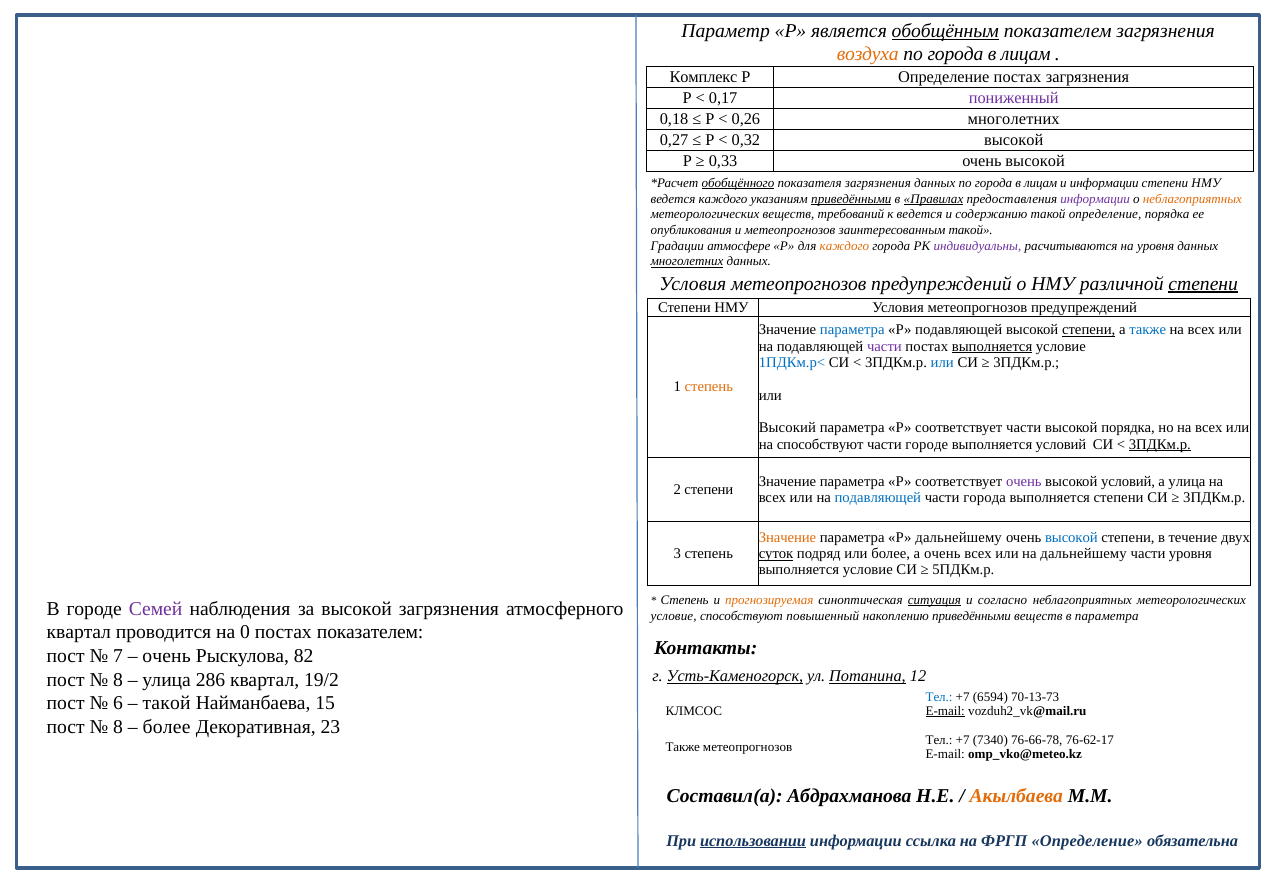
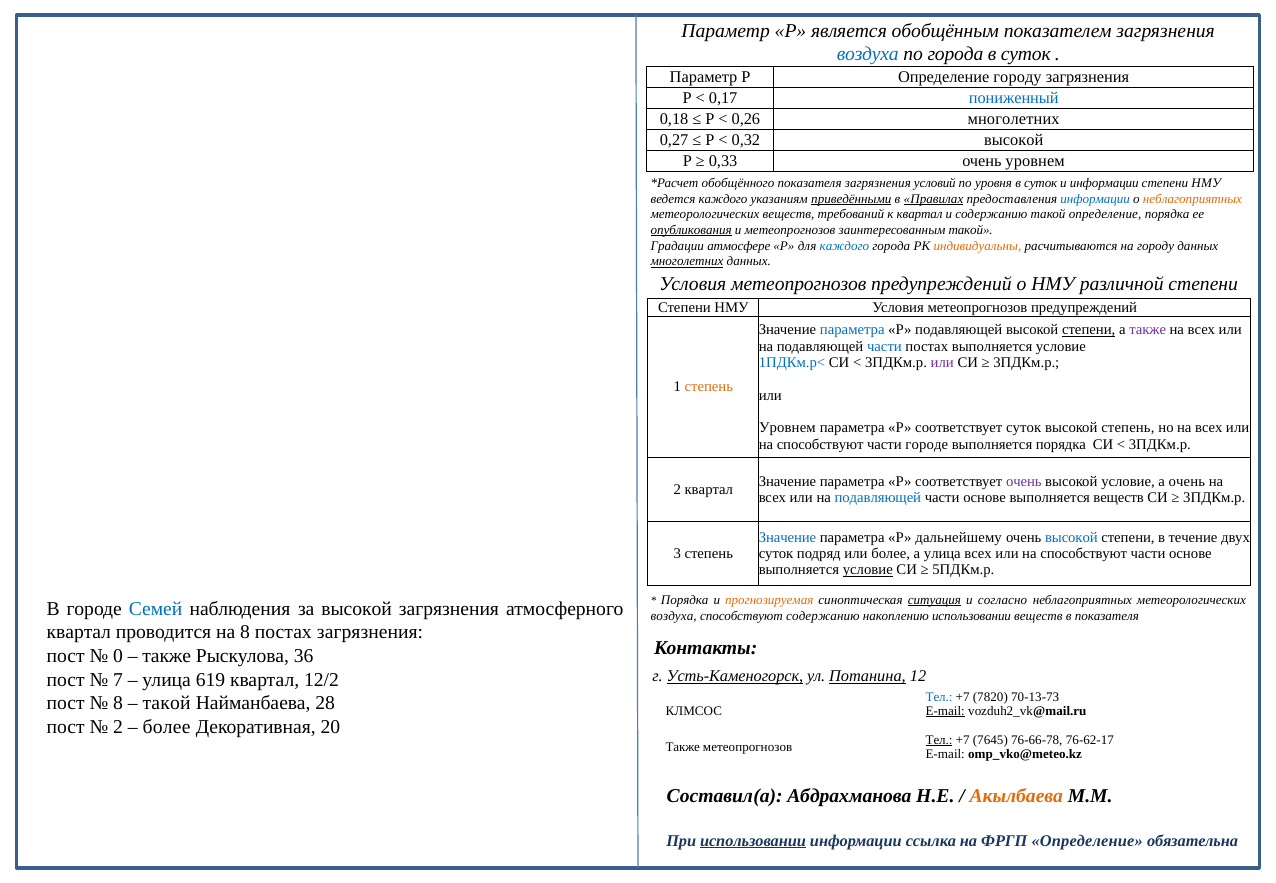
обобщённым underline: present -> none (945, 31)
воздуха colour: orange -> blue (868, 54)
лицам: лицам -> суток (1026, 54)
Комплекс: Комплекс -> Параметр (703, 77)
Определение постах: постах -> городу (1018, 77)
пониженный colour: purple -> blue (1014, 98)
0,33 очень высокой: высокой -> уровнем (1035, 161)
обобщённого underline: present -> none (738, 183)
загрязнения данных: данных -> условий (935, 183)
города: города -> уровня (994, 183)
лицам: лицам -> суток (1041, 183)
информации colour: purple -> blue (1095, 199)
к ведется: ведется -> квартал (920, 215)
опубликования underline: none -> present (691, 230)
каждого colour: orange -> blue (844, 246)
индивидуальны colour: purple -> orange (977, 246)
на уровня: уровня -> городу (1156, 246)
степени underline: present -> none (1203, 284)
также colour: blue -> purple (1148, 330)
части colour: purple -> blue (884, 346)
выполняется underline: present -> none (992, 346)
или colour: blue -> purple (942, 363)
Высокий: Высокий -> Уровнем (787, 428)
соответствует части: части -> суток (1024, 428)
высокой порядка: порядка -> степень (1128, 428)
выполняется условий: условий -> порядка (1061, 444)
3ПДКм.р underline: present -> none (1160, 444)
высокой условий: условий -> условие (1128, 482)
а улица: улица -> очень (1187, 482)
2 степени: степени -> квартал (709, 490)
города: города -> основе (985, 498)
выполняется степени: степени -> веществ (1119, 498)
Значение colour: orange -> blue (788, 538)
суток underline: present -> none (776, 554)
а очень: очень -> улица (942, 554)
дальнейшему: дальнейшему -> способствуют (1084, 554)
уровня: уровня -> основе (1190, 554)
условие underline: none -> present (868, 570)
Степень: Степень -> Порядка (685, 600)
Семей colour: purple -> blue (156, 609)
условие: условие -> воздуха (674, 616)
способствуют повышенный: повышенный -> содержанию (823, 616)
накоплению приведёнными: приведёнными -> использовании (972, 616)
в параметра: параметра -> показателя (1107, 616)
на 0: 0 -> 8 (245, 633)
постах показателем: показателем -> загрязнения (370, 633)
7: 7 -> 0 (118, 656)
очень: очень -> также (167, 656)
82: 82 -> 36 (304, 656)
8: 8 -> 7 (118, 680)
286: 286 -> 619 (211, 680)
19/2: 19/2 -> 12/2 (321, 680)
6594: 6594 -> 7820 (990, 697)
6: 6 -> 8 (118, 703)
15: 15 -> 28 (325, 703)
8: 8 -> 2 (118, 727)
23: 23 -> 20 (330, 727)
Тел underline: none -> present (939, 740)
7340: 7340 -> 7645 (990, 740)
